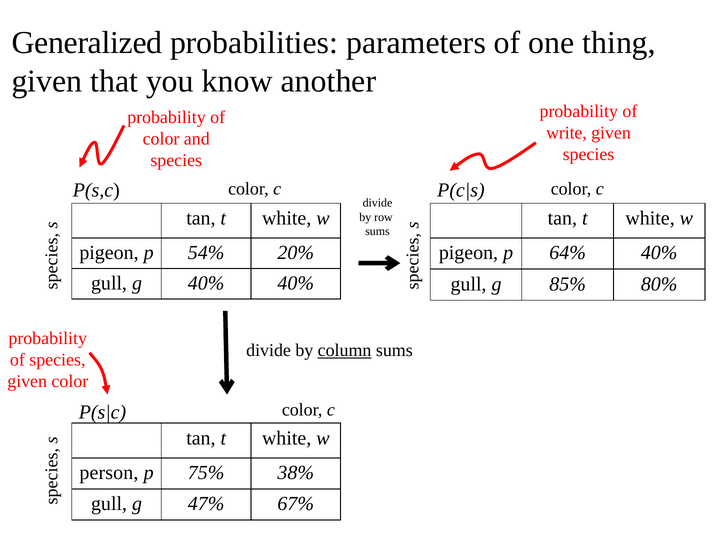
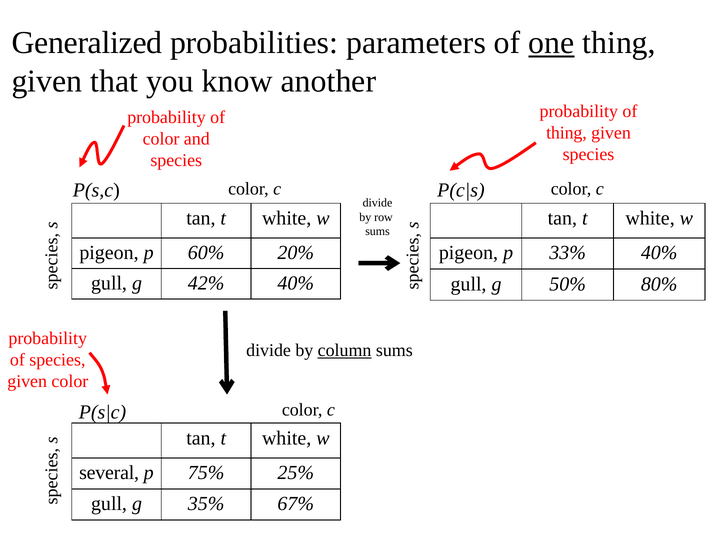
one underline: none -> present (551, 43)
write: write -> thing (566, 133)
54%: 54% -> 60% (206, 253)
64%: 64% -> 33% (568, 253)
g 40%: 40% -> 42% (206, 283)
85%: 85% -> 50% (568, 284)
person: person -> several (109, 472)
38%: 38% -> 25% (296, 472)
47%: 47% -> 35% (206, 504)
